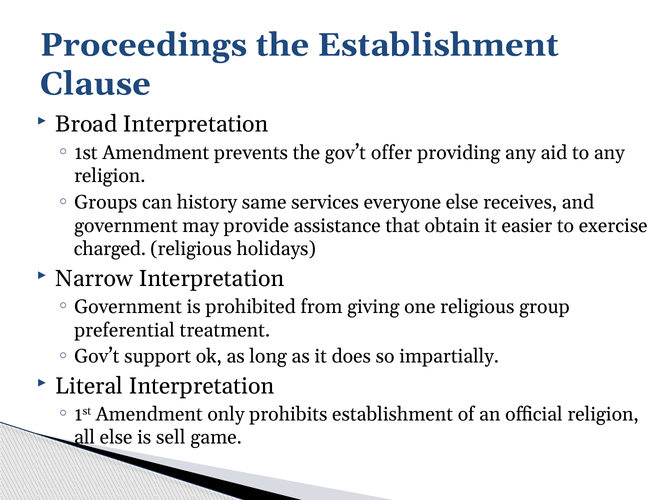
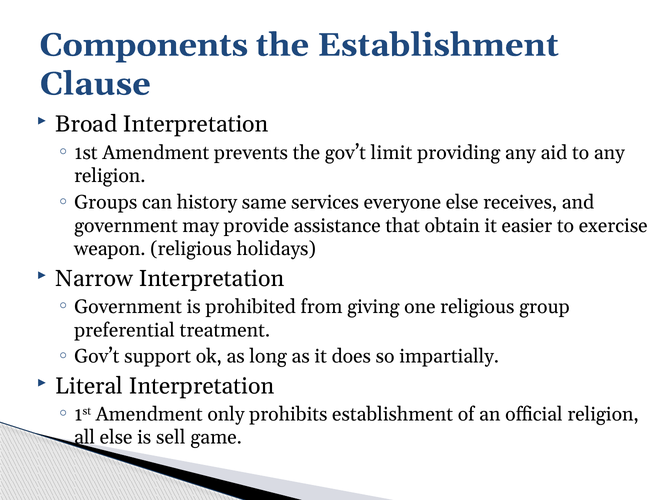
Proceedings: Proceedings -> Components (144, 45)
offer: offer -> limit (392, 153)
charged: charged -> weapon (110, 249)
